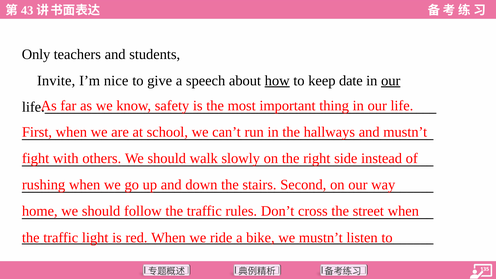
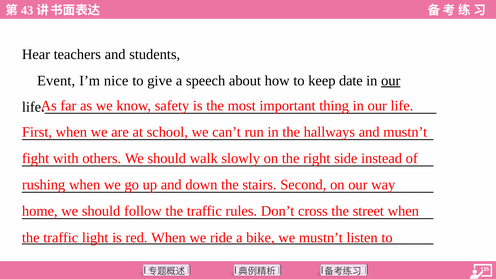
Only: Only -> Hear (36, 54)
Invite: Invite -> Event (56, 81)
how underline: present -> none (277, 81)
